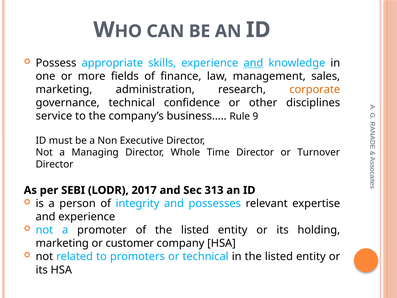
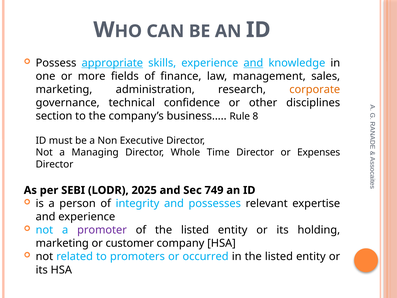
appropriate underline: none -> present (112, 63)
service: service -> section (54, 116)
9: 9 -> 8 (255, 116)
Turnover: Turnover -> Expenses (319, 152)
2017: 2017 -> 2025 (144, 190)
313: 313 -> 749 (214, 190)
promoter colour: black -> purple (102, 230)
or technical: technical -> occurred (206, 256)
